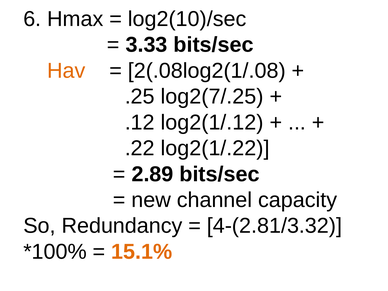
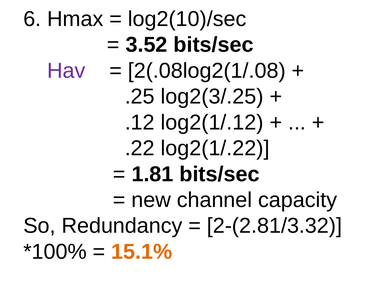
3.33: 3.33 -> 3.52 (147, 45)
Hav colour: orange -> purple (66, 71)
log2(7/.25: log2(7/.25 -> log2(3/.25 (212, 97)
2.89: 2.89 -> 1.81 (152, 174)
4-(2.81/3.32: 4-(2.81/3.32 -> 2-(2.81/3.32 (274, 226)
